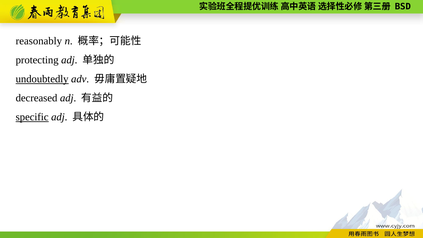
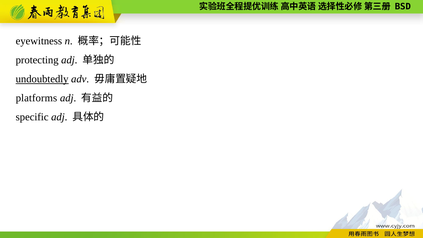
reasonably: reasonably -> eyewitness (39, 41)
decreased: decreased -> platforms (36, 98)
specific underline: present -> none (32, 117)
